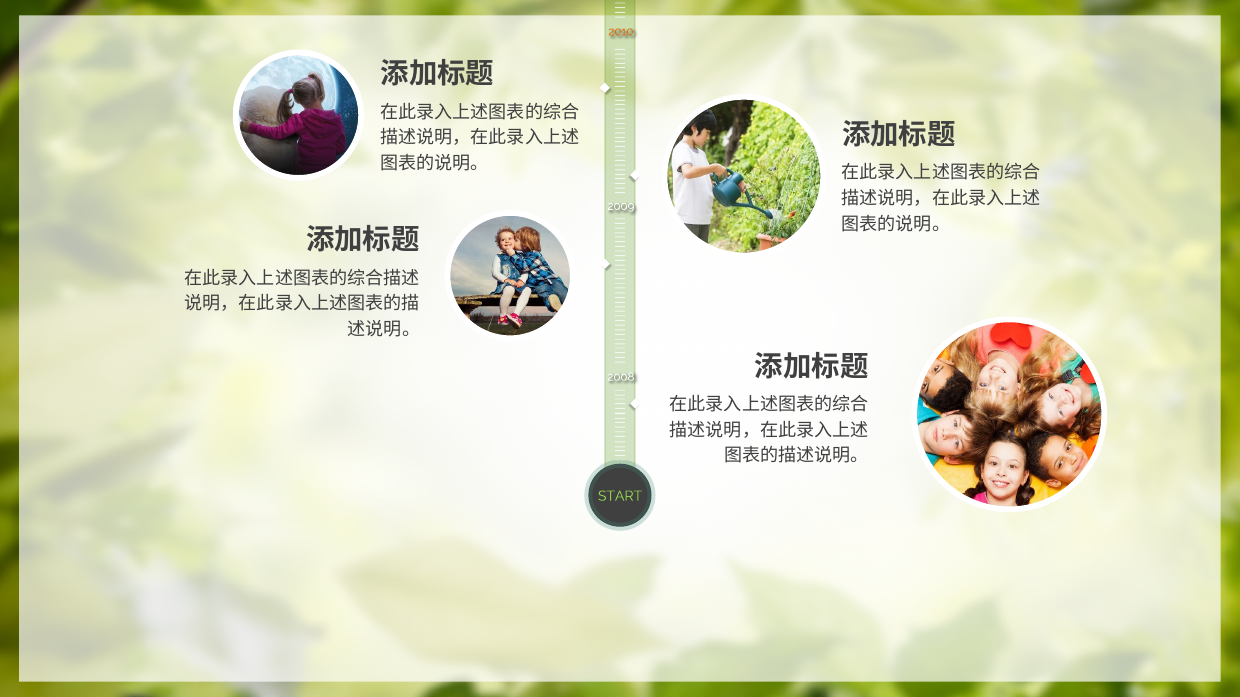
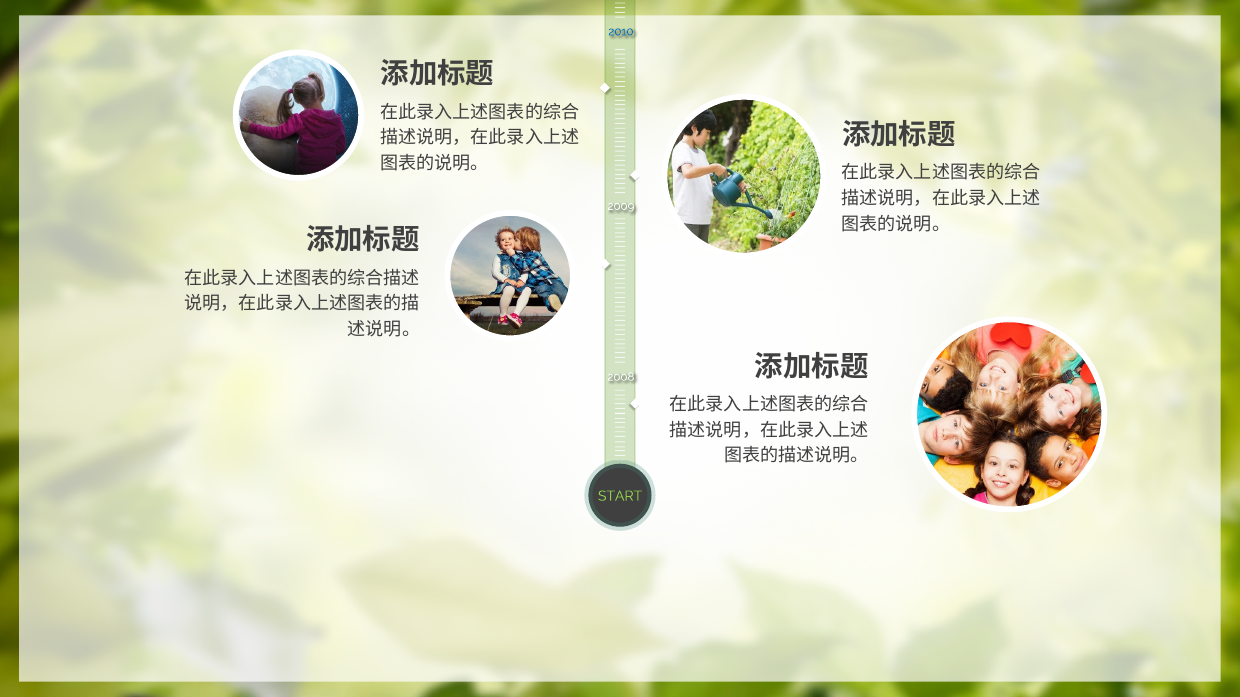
2010 colour: orange -> blue (621, 32)
